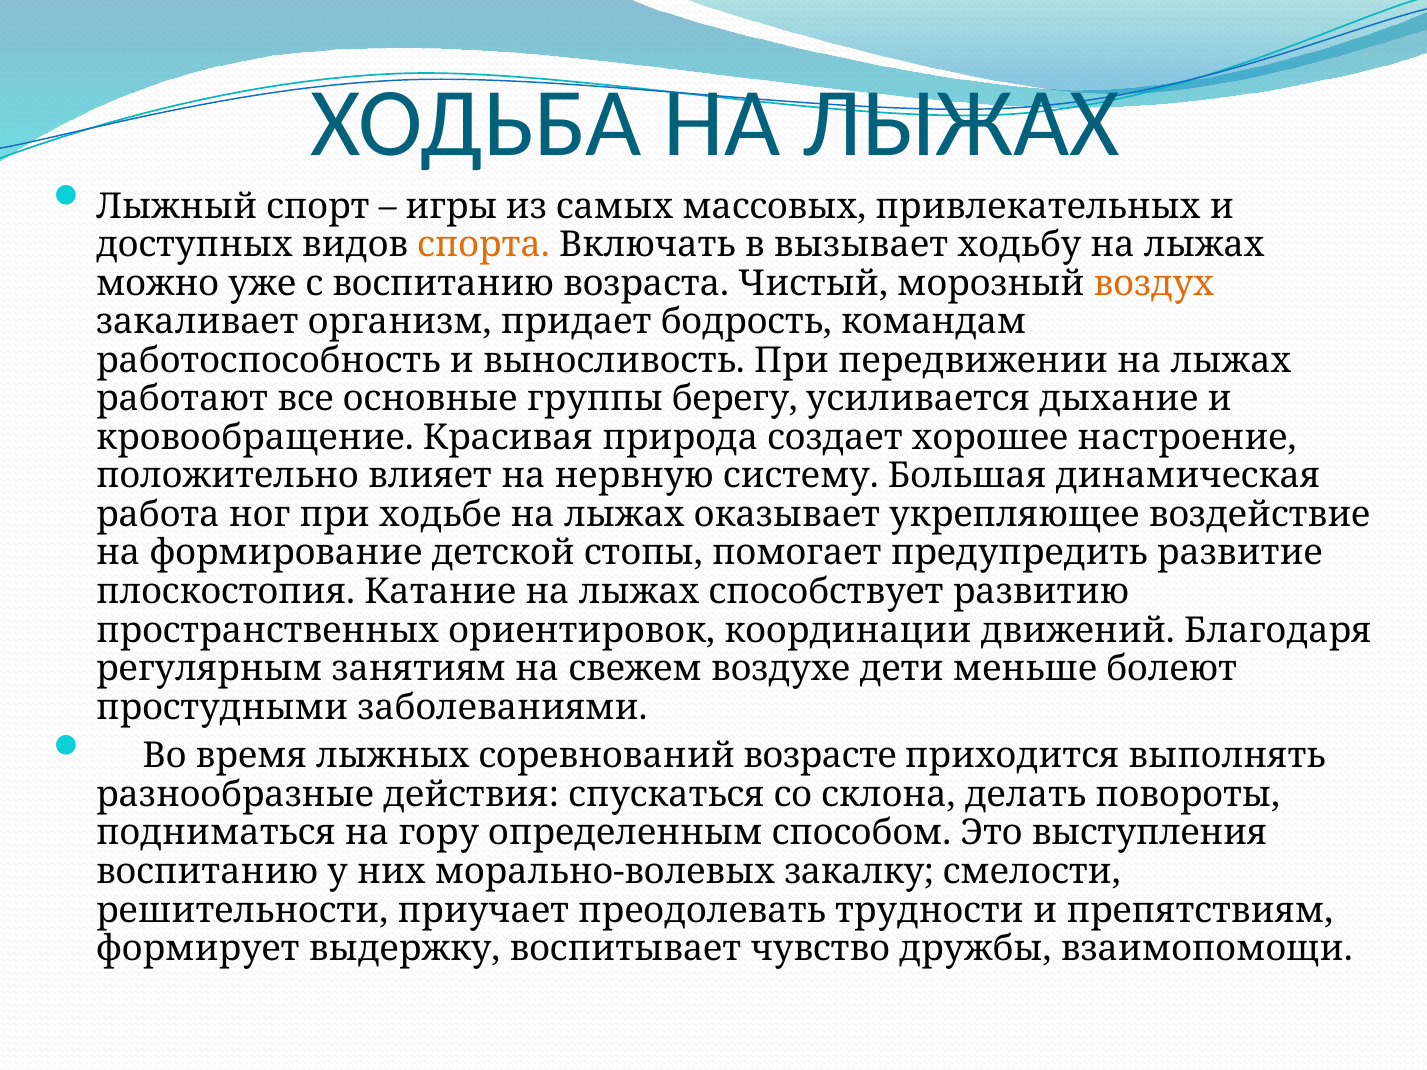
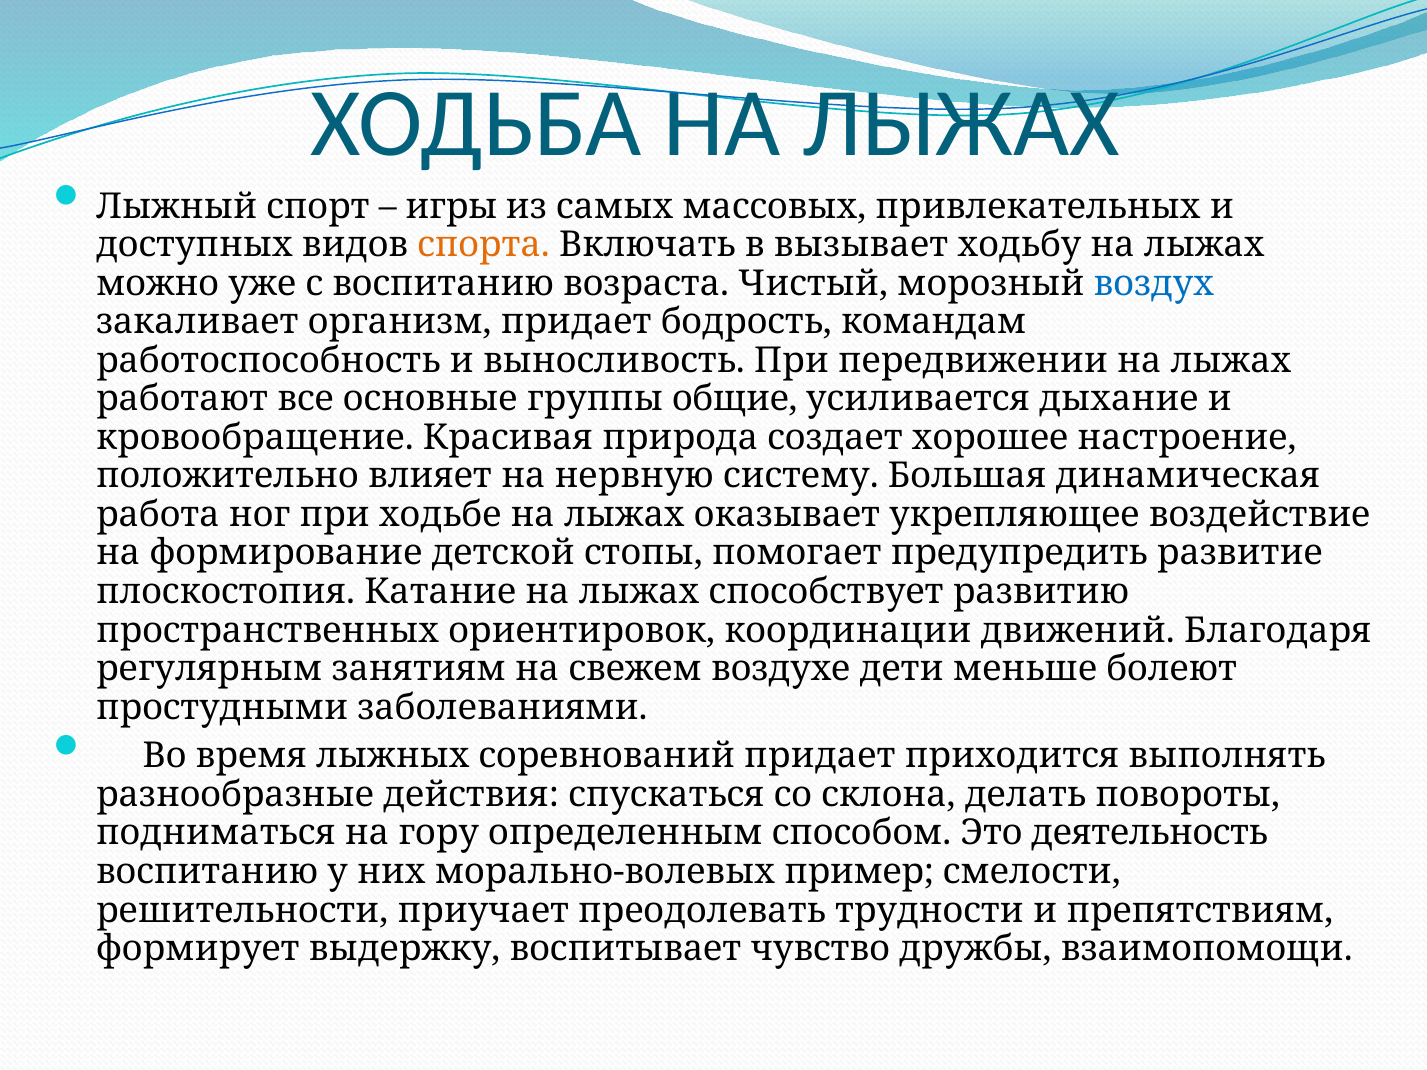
воздух colour: orange -> blue (1154, 284)
берегу: берегу -> общие (735, 399)
соревнований возрасте: возрасте -> придает (820, 756)
выступления: выступления -> деятельность (1149, 833)
закалку: закалку -> пример (859, 872)
